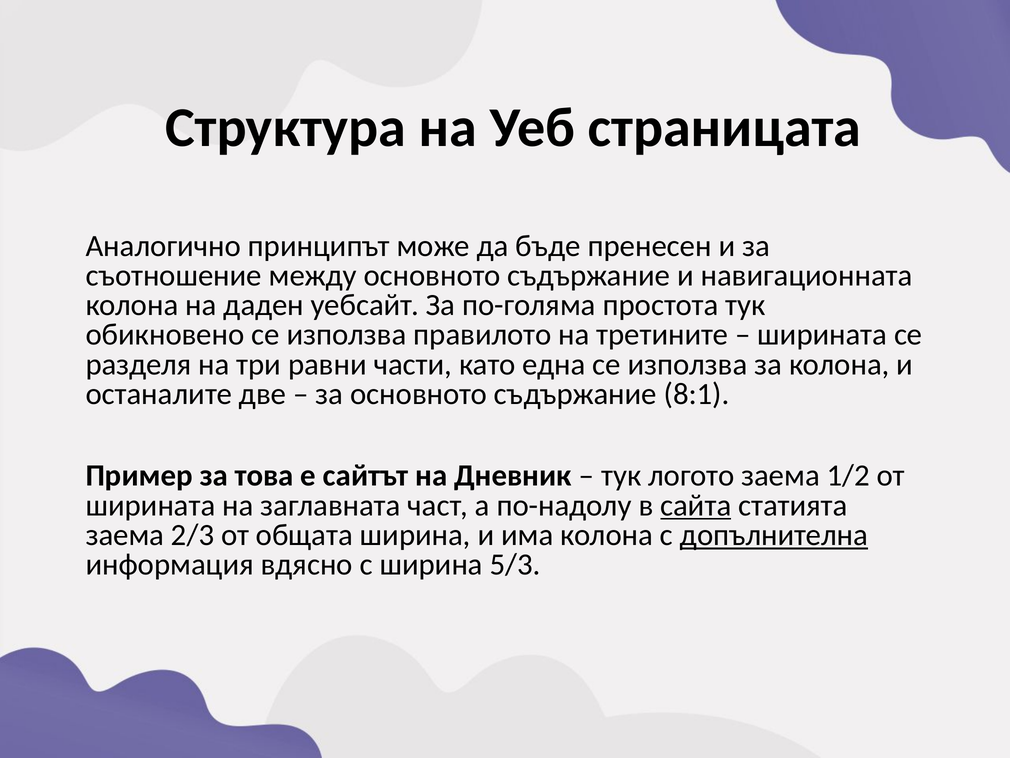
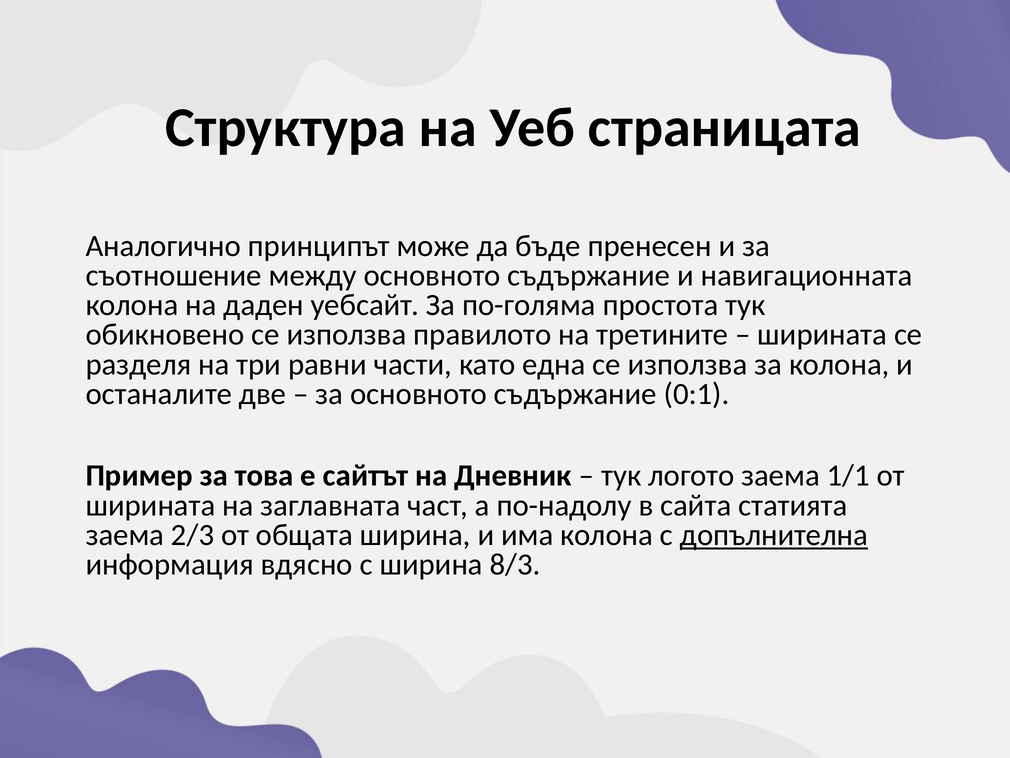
8:1: 8:1 -> 0:1 (697, 394)
1/2: 1/2 -> 1/1 (848, 475)
сайта underline: present -> none (696, 505)
5/3: 5/3 -> 8/3 (515, 564)
